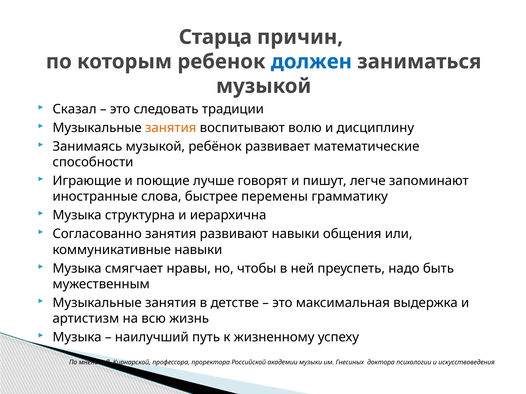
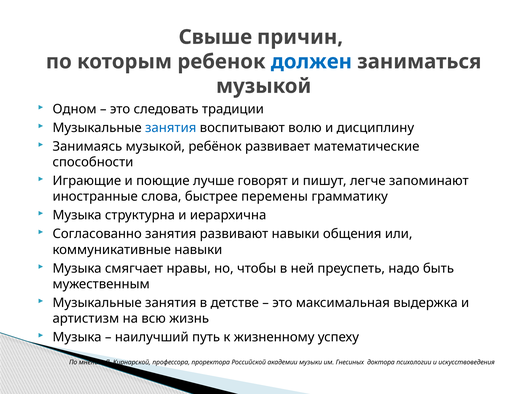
Старца: Старца -> Свыше (215, 37)
Сказал: Сказал -> Одном (75, 109)
занятия colour: orange -> blue (171, 128)
